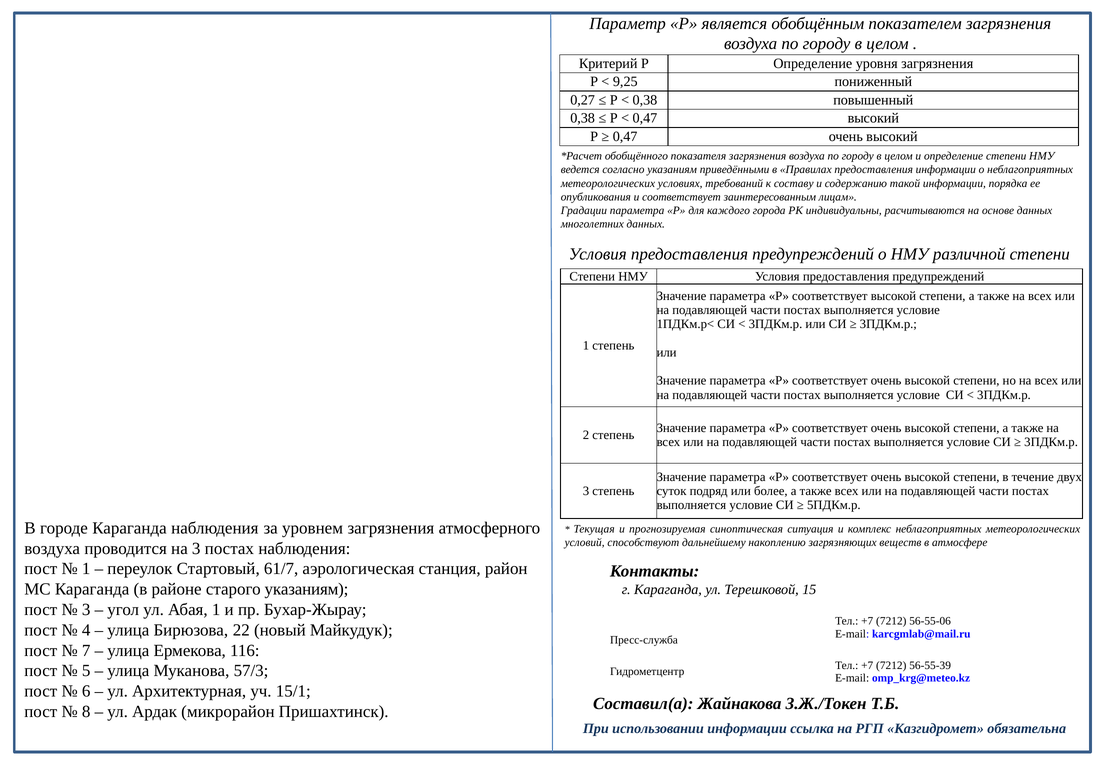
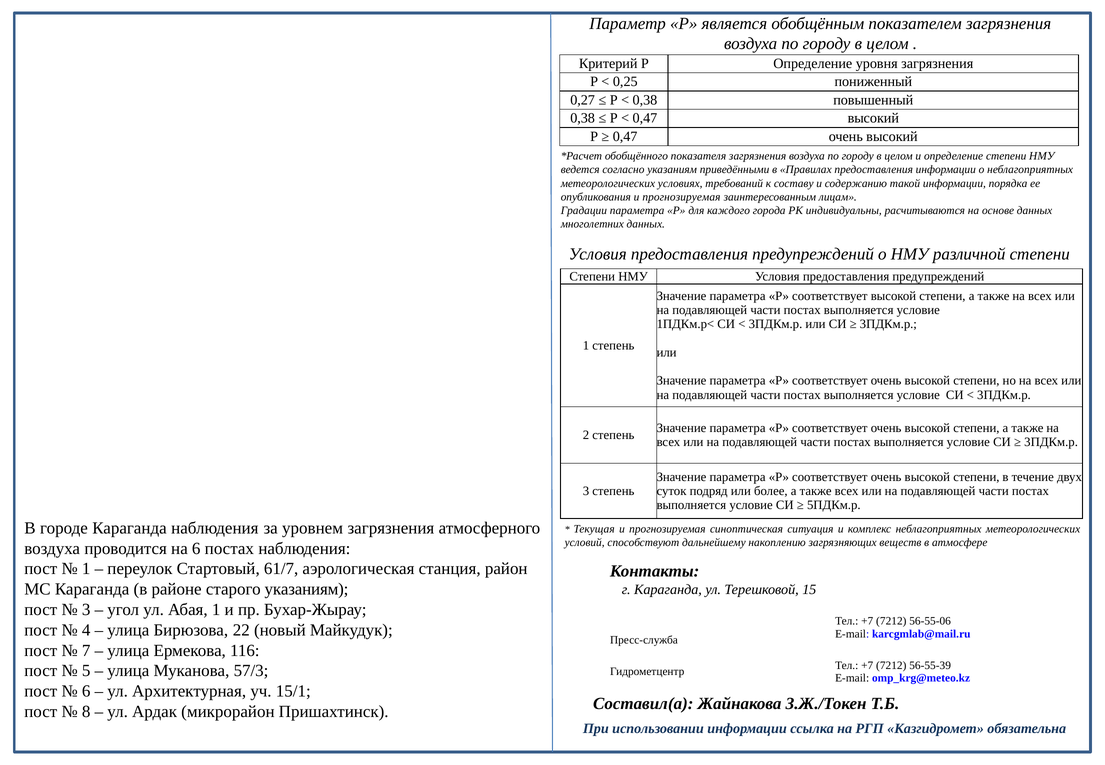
9,25: 9,25 -> 0,25 (625, 82)
опубликования и соответствует: соответствует -> прогнозируемая (681, 197)
на 3: 3 -> 6 (196, 548)
